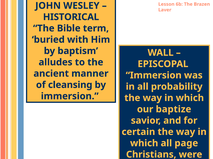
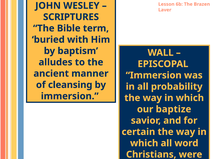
HISTORICAL: HISTORICAL -> SCRIPTURES (71, 17)
page: page -> word (186, 144)
